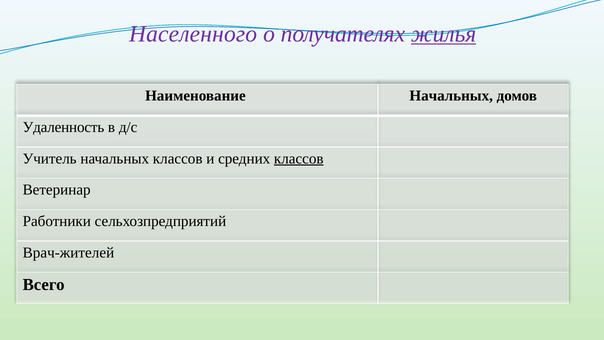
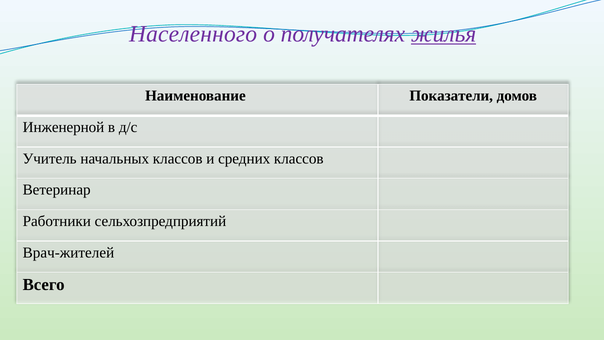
Наименование Начальных: Начальных -> Показатели (451, 96)
Удаленность: Удаленность -> Инженерной (63, 127)
классов underline: present -> none (299, 158)
